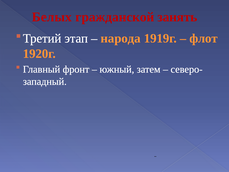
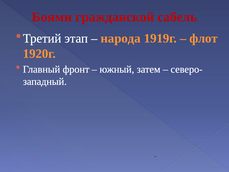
Белых: Белых -> Боями (52, 17)
занять: занять -> сабель (177, 17)
